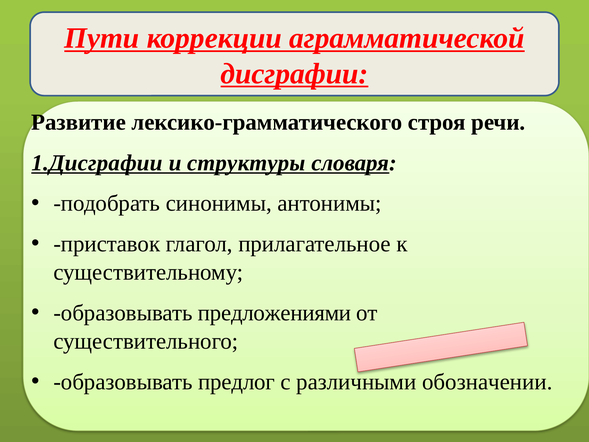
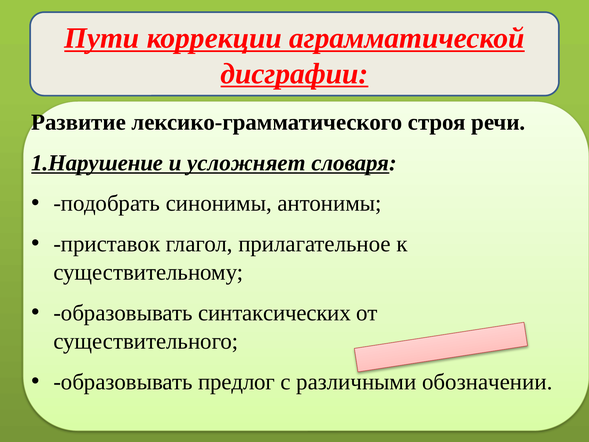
1.Дисграфии: 1.Дисграфии -> 1.Нарушение (97, 163)
структуры: структуры -> усложняет (246, 163)
предложениями: предложениями -> синтаксических (275, 313)
